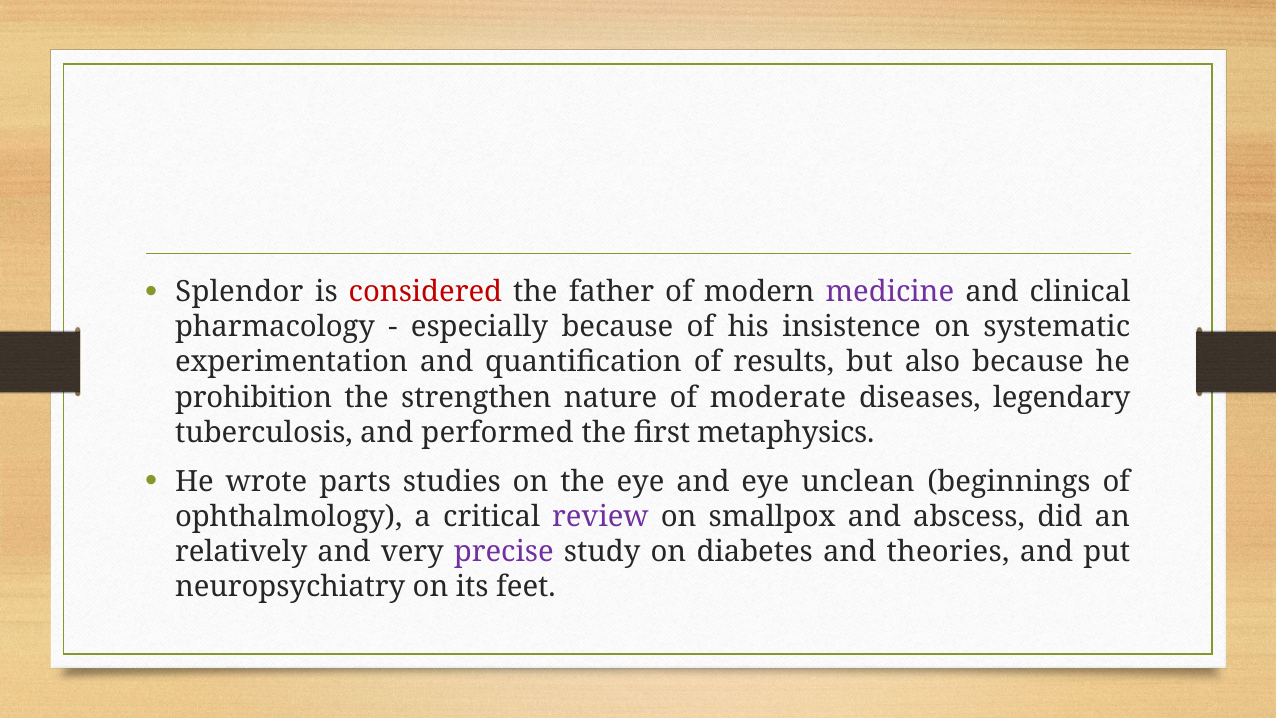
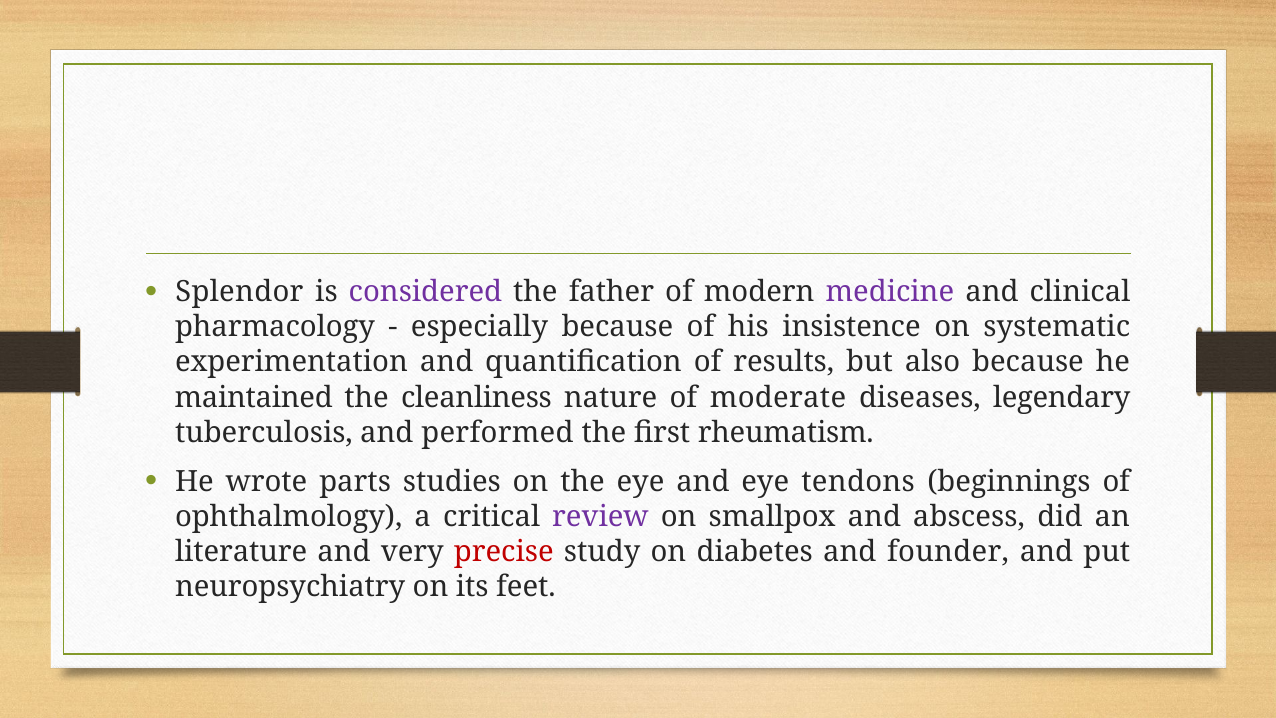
considered colour: red -> purple (425, 292)
prohibition: prohibition -> maintained (254, 397)
strengthen: strengthen -> cleanliness (476, 397)
metaphysics: metaphysics -> rheumatism (786, 432)
unclean: unclean -> tendons (858, 482)
relatively: relatively -> literature (241, 552)
precise colour: purple -> red (504, 552)
theories: theories -> founder (948, 552)
